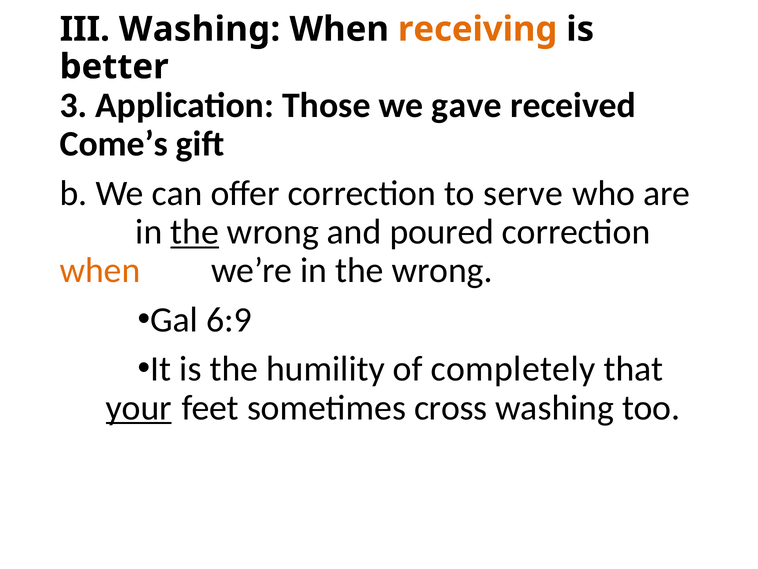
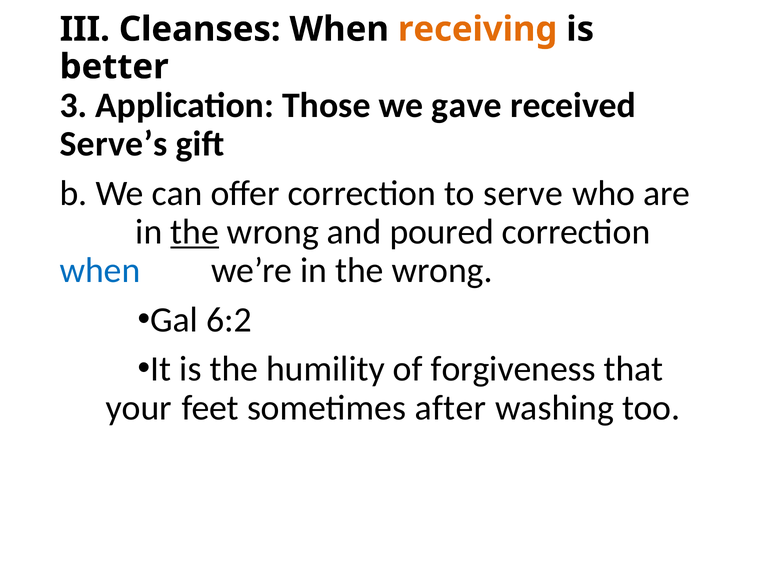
III Washing: Washing -> Cleanses (200, 29)
Come’s: Come’s -> Serve’s (114, 144)
when colour: orange -> blue (100, 270)
6:9: 6:9 -> 6:2 (229, 320)
completely: completely -> forgiveness (513, 369)
your underline: present -> none (139, 407)
cross: cross -> after (450, 407)
